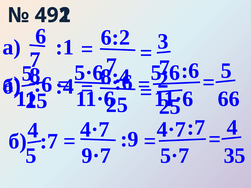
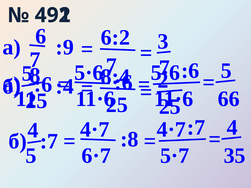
:1: :1 -> :9 (65, 47)
:9: :9 -> :8 (129, 139)
9·7: 9·7 -> 6·7 (96, 156)
